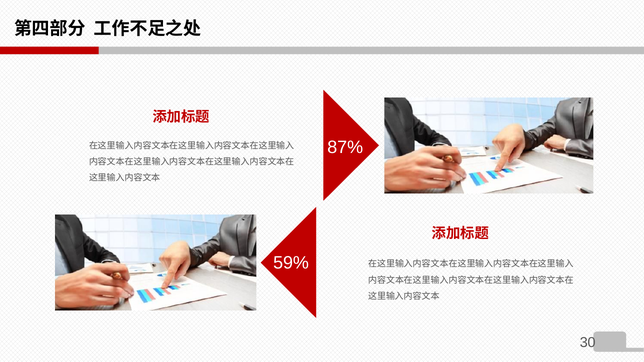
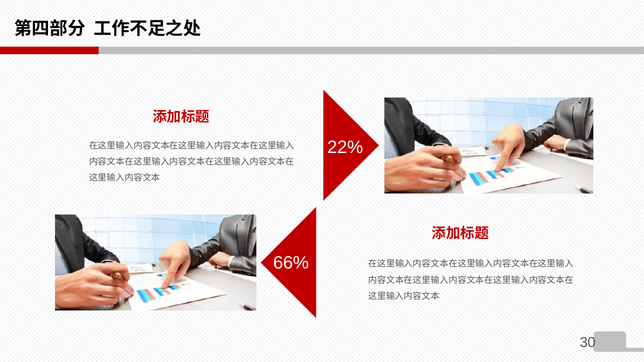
87%: 87% -> 22% (345, 147)
59%: 59% -> 66% (291, 263)
